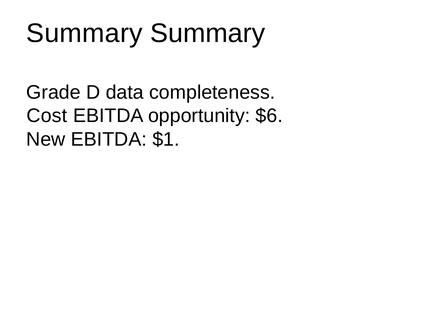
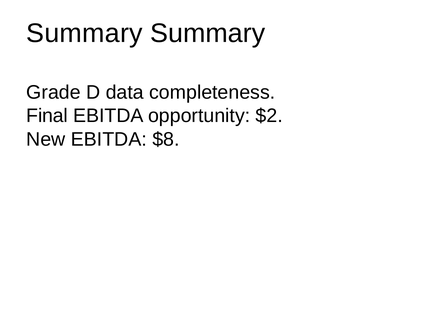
Cost: Cost -> Final (47, 116)
$6: $6 -> $2 (269, 116)
$1: $1 -> $8 (166, 139)
